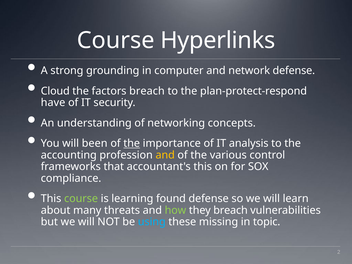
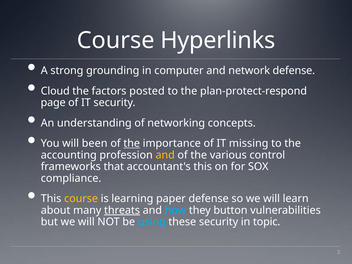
factors breach: breach -> posted (147, 91)
have: have -> page (53, 103)
analysis: analysis -> missing (249, 143)
course colour: light green -> yellow (81, 199)
found: found -> paper (171, 199)
threats underline: none -> present (122, 210)
how colour: light green -> light blue (175, 210)
they breach: breach -> button (230, 210)
these missing: missing -> security (219, 222)
